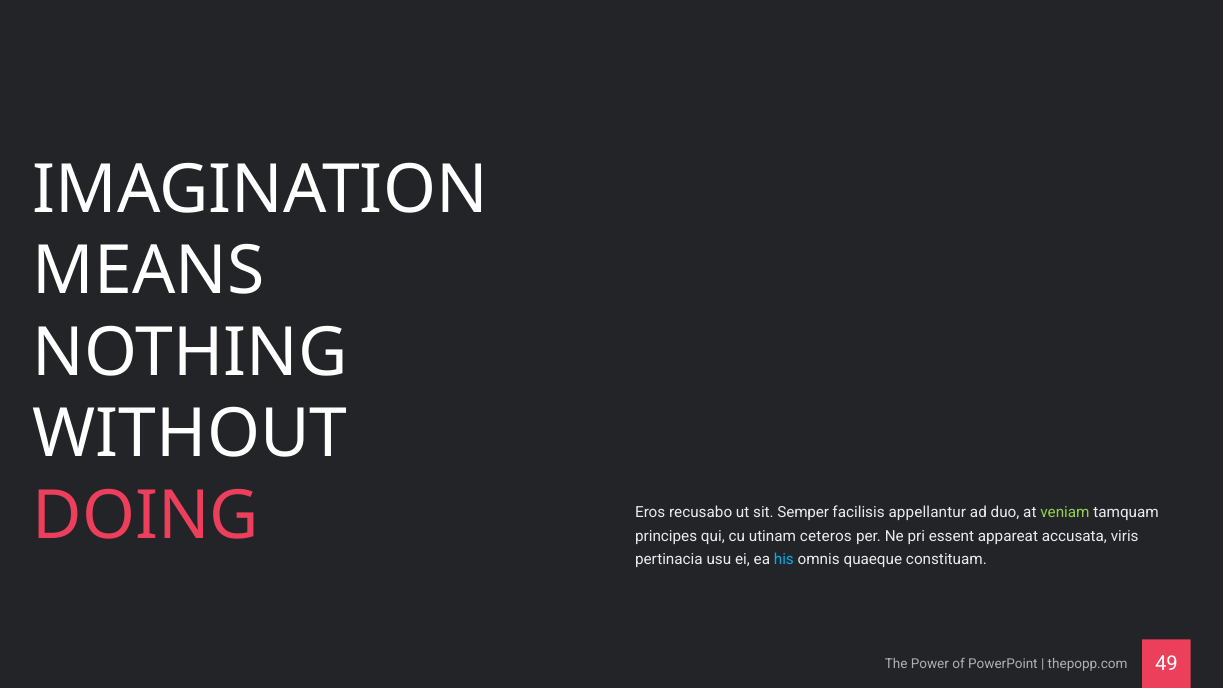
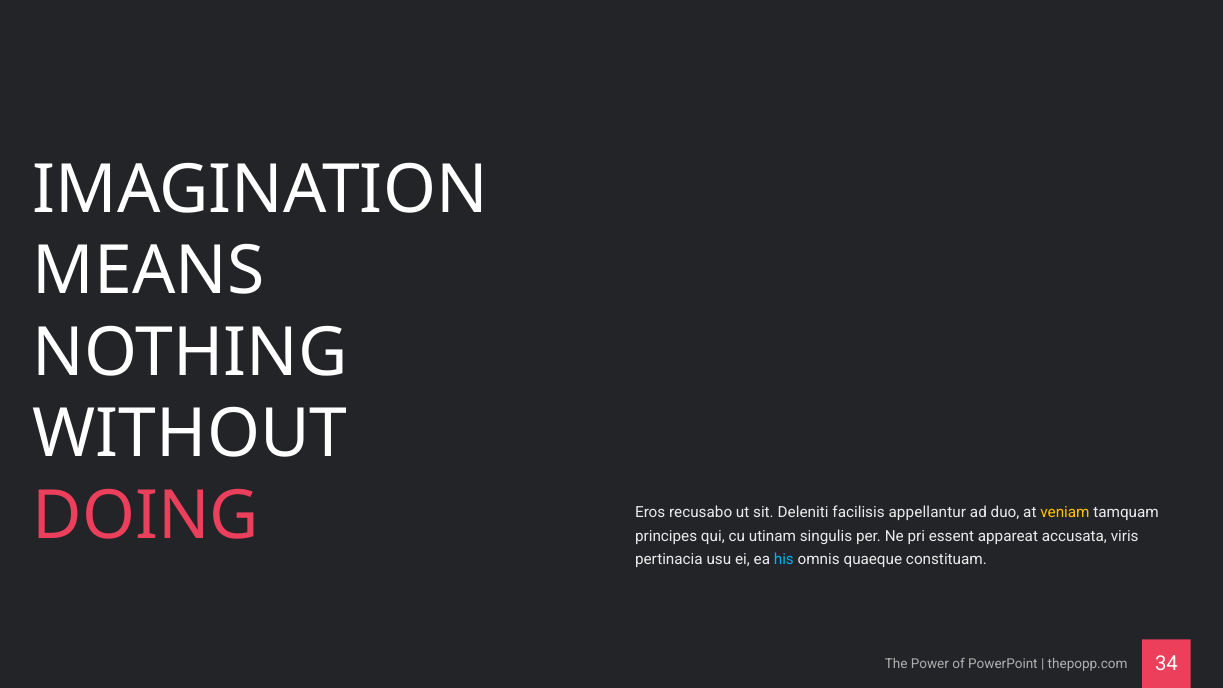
Semper: Semper -> Deleniti (803, 512)
veniam colour: light green -> yellow (1065, 512)
ceteros: ceteros -> singulis (826, 536)
49: 49 -> 34 (1166, 664)
